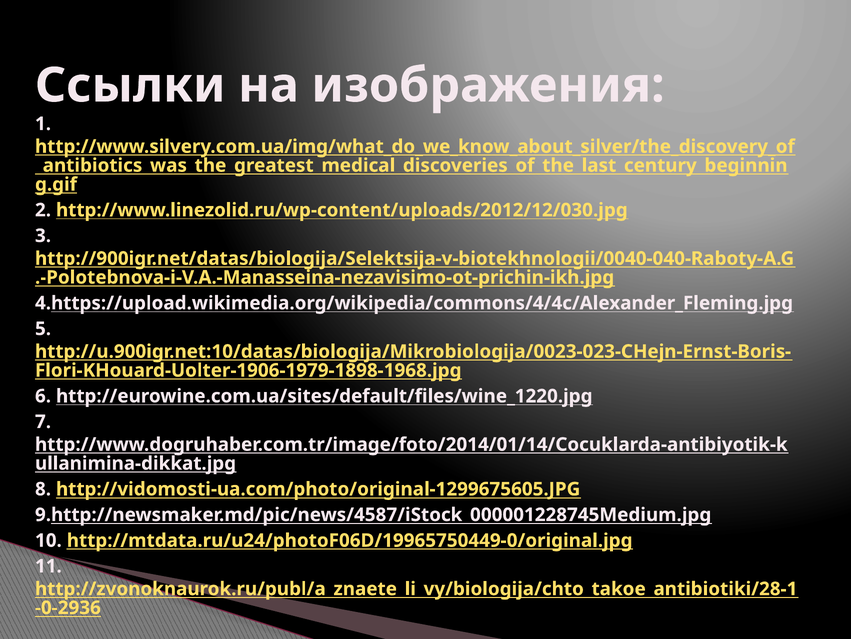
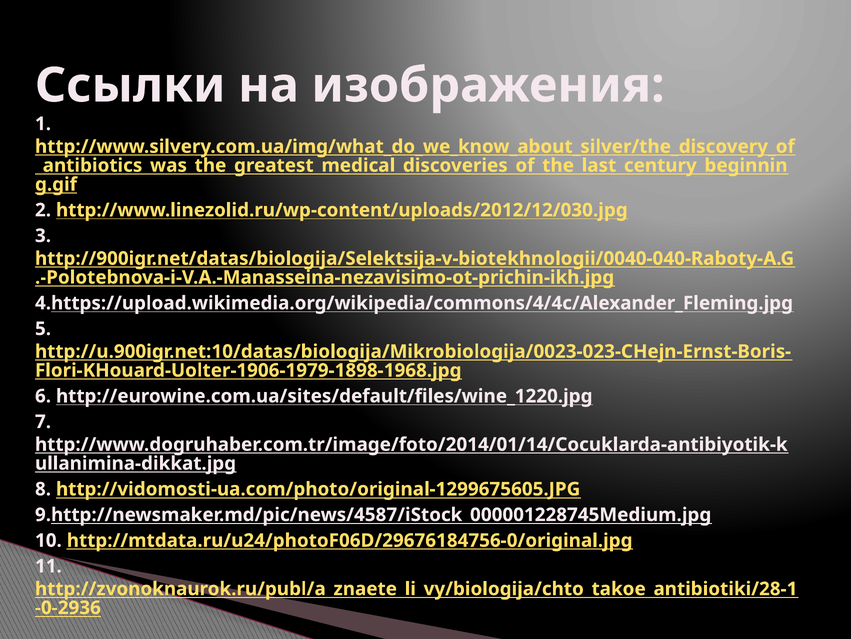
http://mtdata.ru/u24/photoF06D/19965750449-0/original.jpg: http://mtdata.ru/u24/photoF06D/19965750449-0/original.jpg -> http://mtdata.ru/u24/photoF06D/29676184756-0/original.jpg (350, 540)
